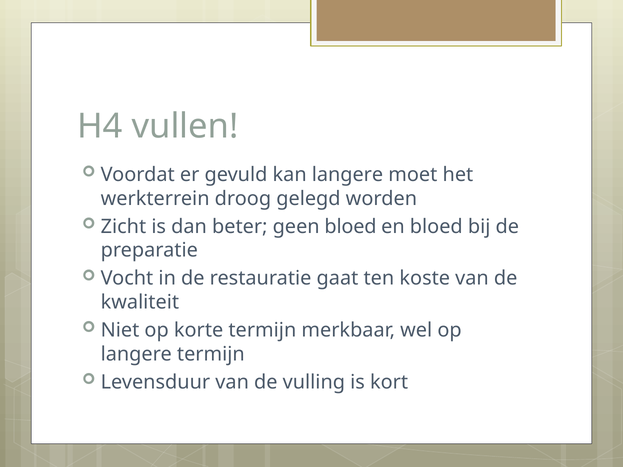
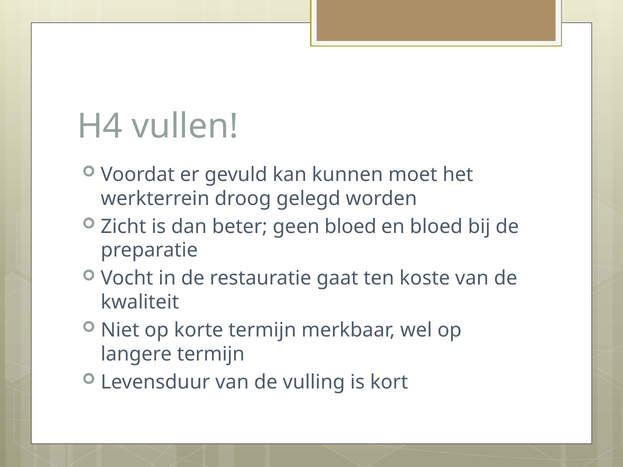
kan langere: langere -> kunnen (347, 175)
